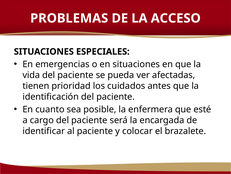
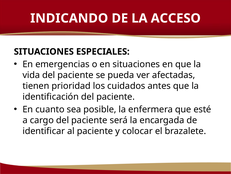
PROBLEMAS: PROBLEMAS -> INDICANDO (69, 18)
